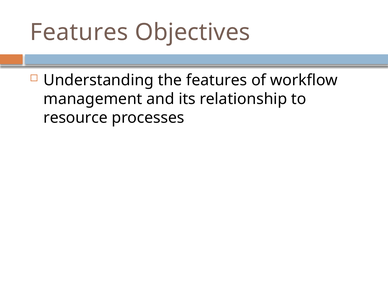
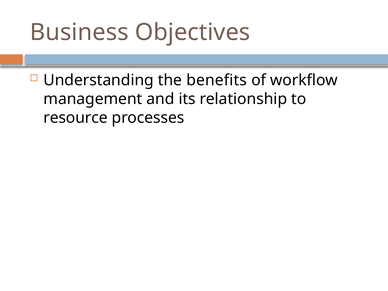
Features: Features -> Business (79, 32)
the features: features -> benefits (217, 80)
